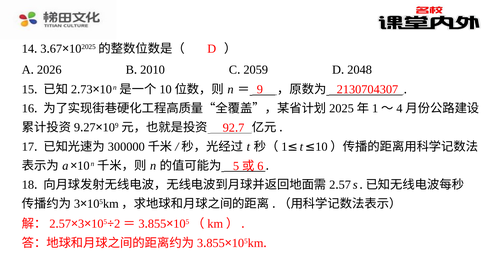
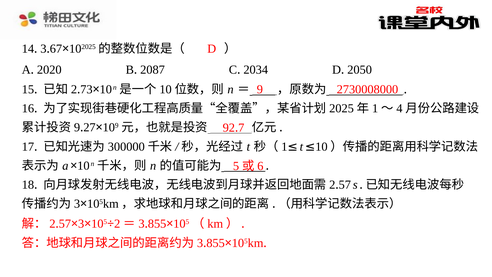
2026: 2026 -> 2020 (49, 70)
2010: 2010 -> 2087 (153, 70)
2059: 2059 -> 2034 (256, 70)
2048: 2048 -> 2050 (360, 70)
2130704307: 2130704307 -> 2730008000 (367, 89)
